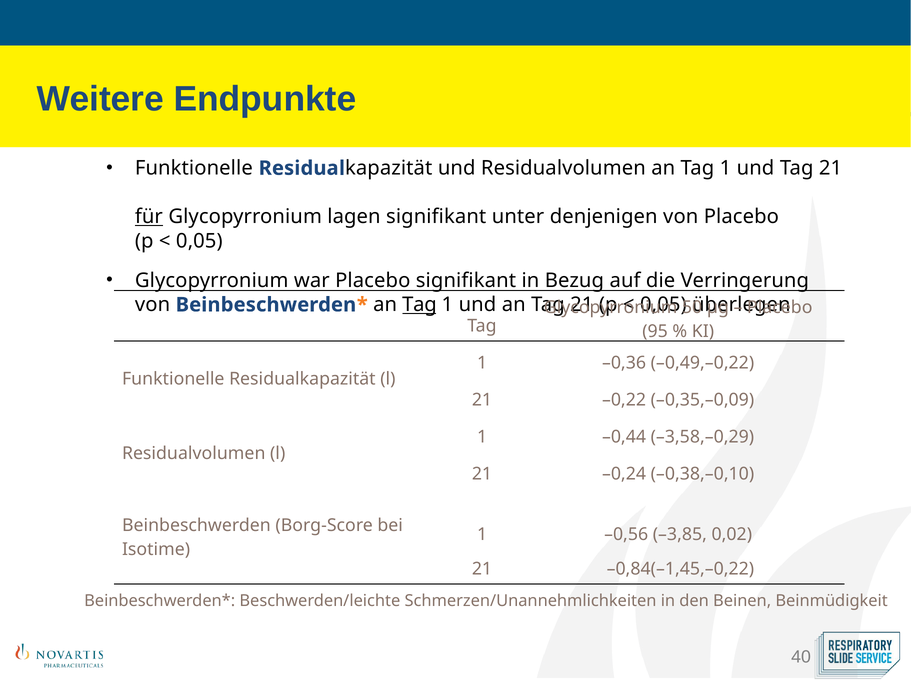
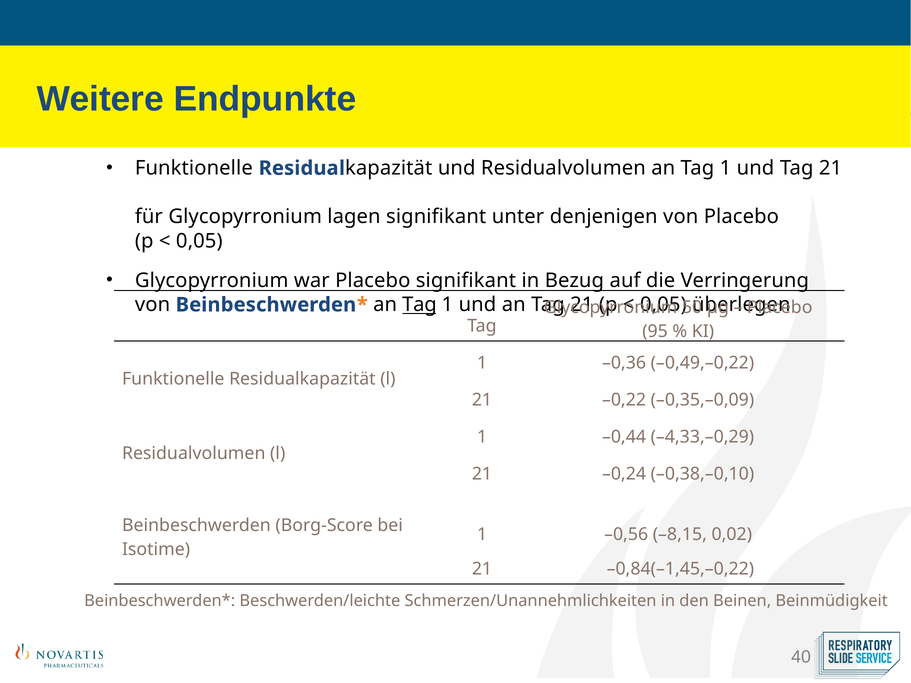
für underline: present -> none (149, 217)
–3,58,–0,29: –3,58,–0,29 -> –4,33,–0,29 (702, 437)
–3,85: –3,85 -> –8,15 (680, 535)
